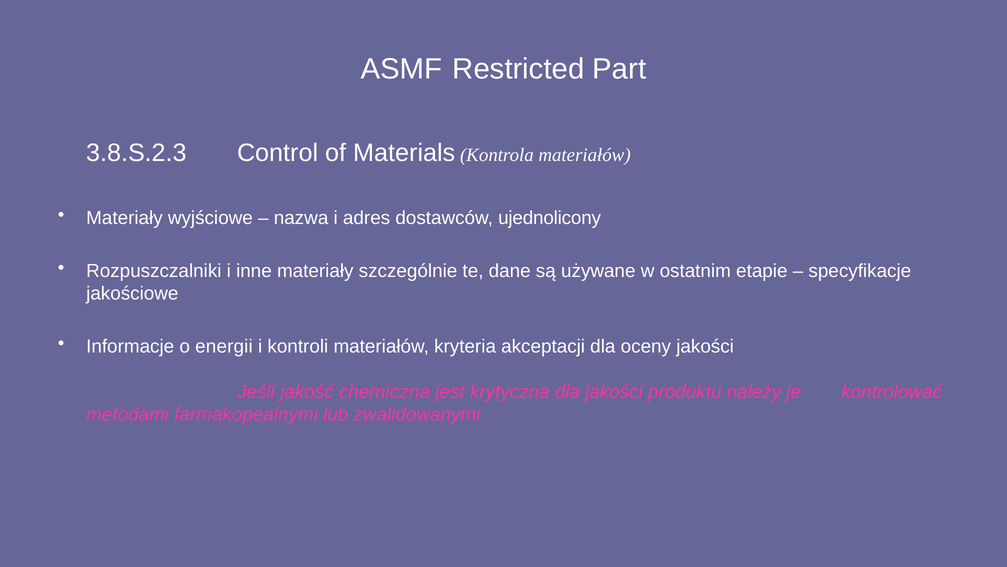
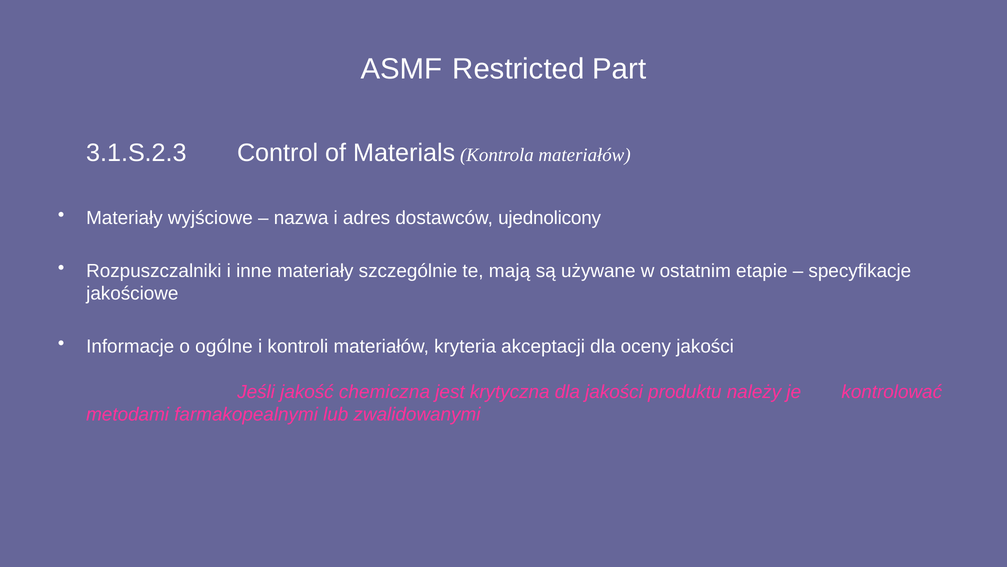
3.8.S.2.3: 3.8.S.2.3 -> 3.1.S.2.3 (137, 153)
dane: dane -> mają (510, 271)
energii: energii -> ogólne (224, 346)
